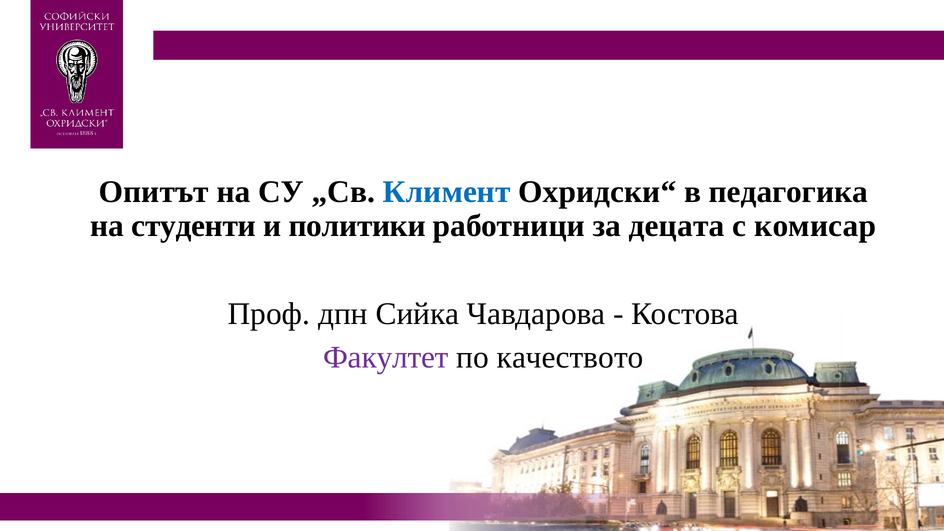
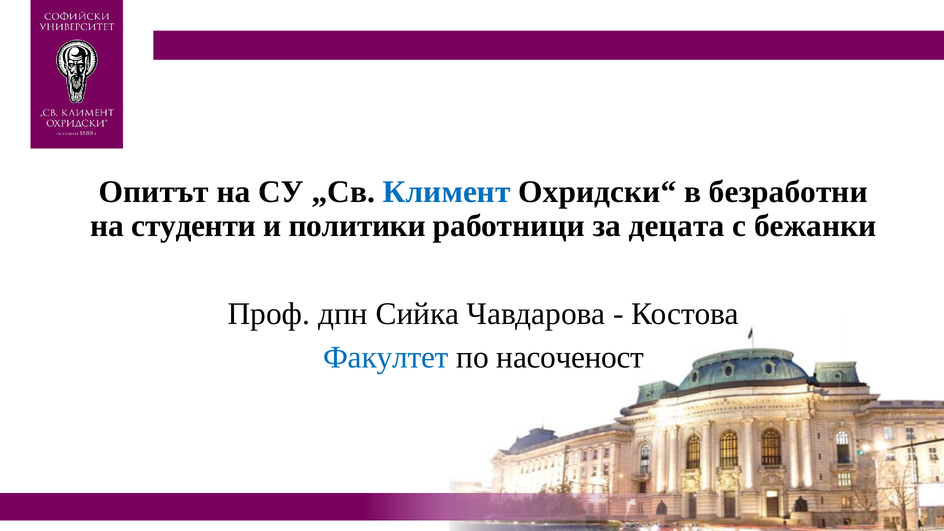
педагогика: педагогика -> безработни (788, 192)
комисар: комисар -> бежанки (815, 226)
Факултет colour: purple -> blue (386, 358)
качеството: качеството -> насоченост (570, 358)
